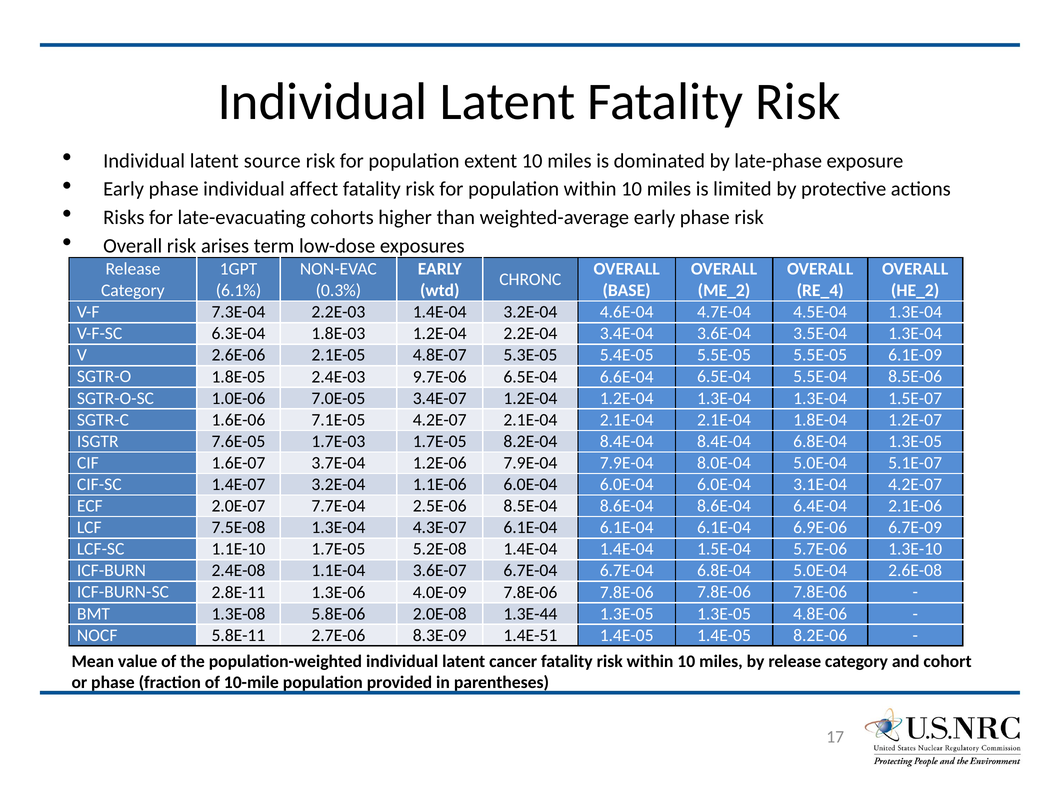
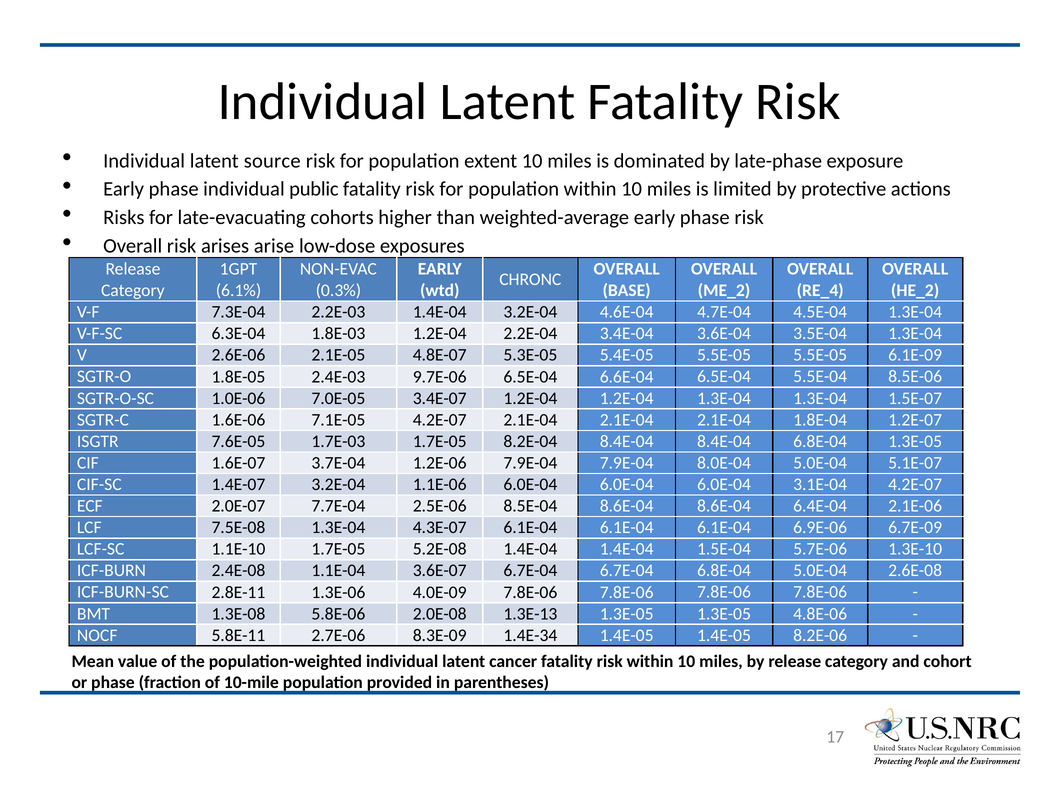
affect: affect -> public (314, 189)
term: term -> arise (274, 246)
1.3E-44: 1.3E-44 -> 1.3E-13 (530, 614)
1.4E-51: 1.4E-51 -> 1.4E-34 (530, 635)
